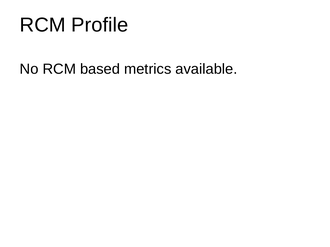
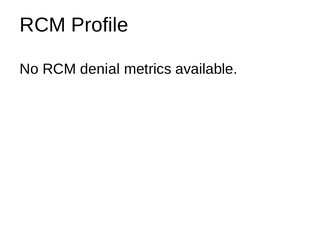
based: based -> denial (100, 69)
